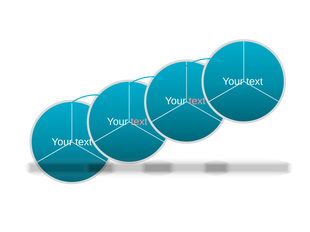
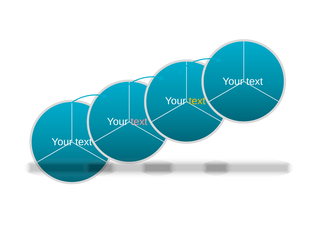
text colour: pink -> yellow (197, 101)
